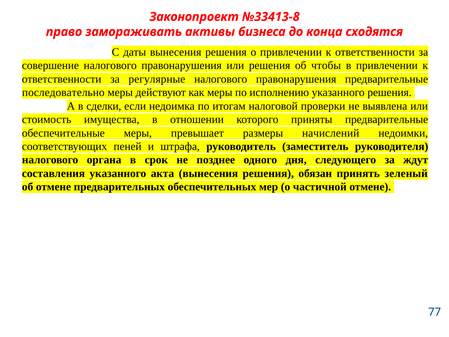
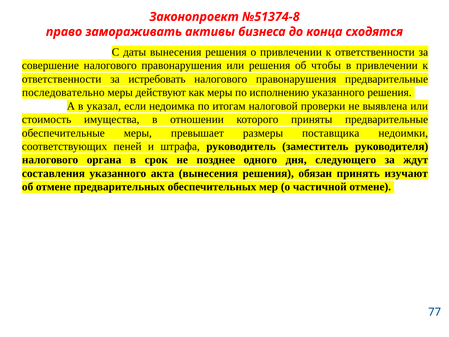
№33413-8: №33413-8 -> №51374-8 (271, 17)
регулярные: регулярные -> истребовать (157, 79)
сделки: сделки -> указал (104, 106)
начислений: начислений -> поставщика (331, 133)
зеленый: зеленый -> изучают (406, 173)
